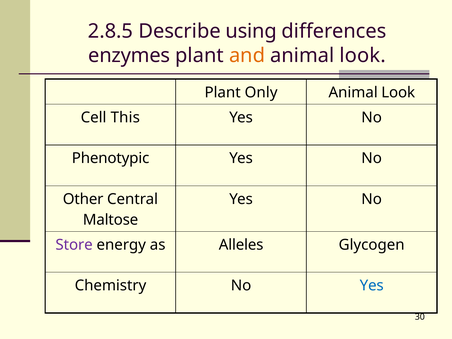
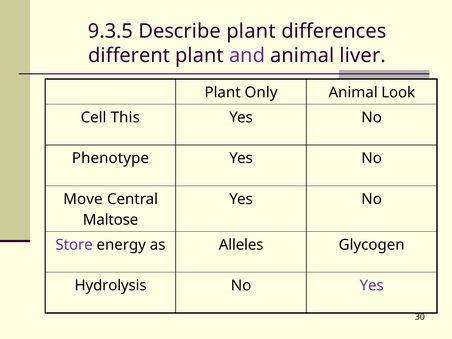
2.8.5: 2.8.5 -> 9.3.5 (111, 31)
Describe using: using -> plant (251, 31)
enzymes: enzymes -> different (129, 55)
and colour: orange -> purple (247, 55)
look: look -> liver (363, 55)
Phenotypic: Phenotypic -> Phenotype (110, 158)
Other: Other -> Move (83, 199)
Chemistry: Chemistry -> Hydrolysis (111, 286)
Yes colour: blue -> purple (372, 286)
